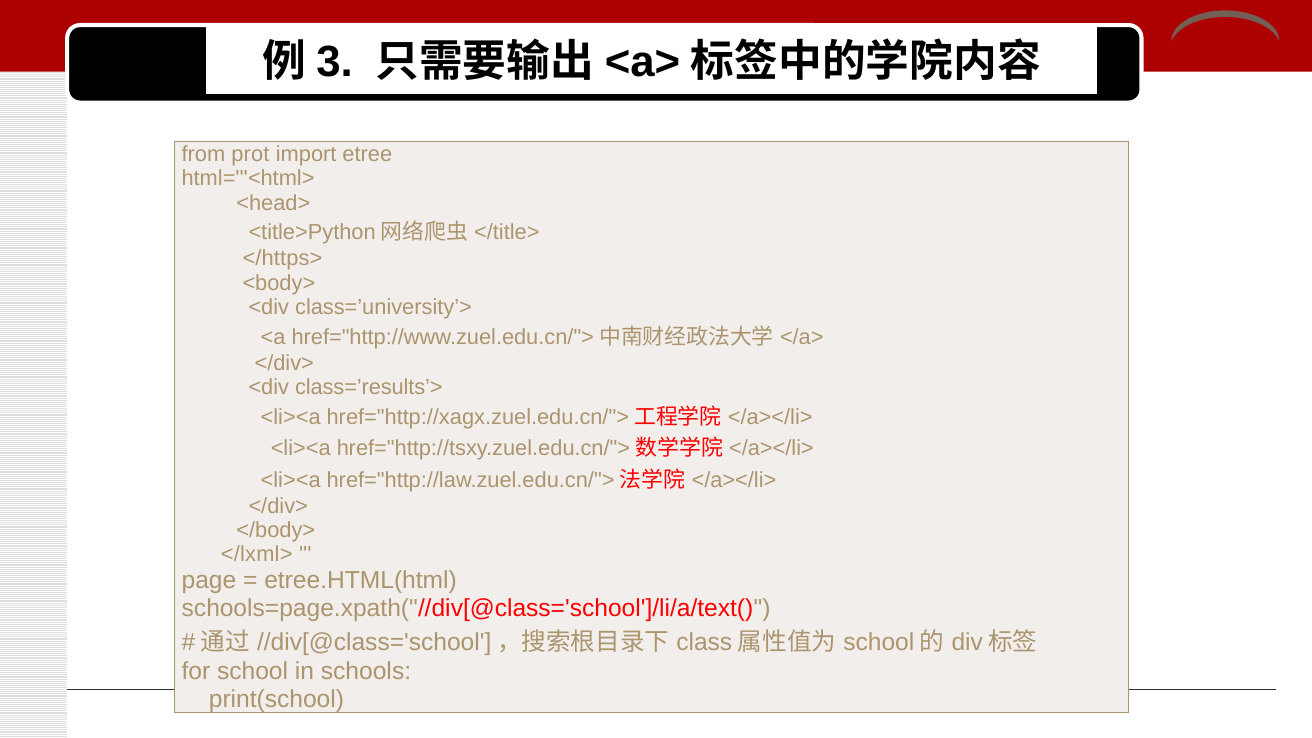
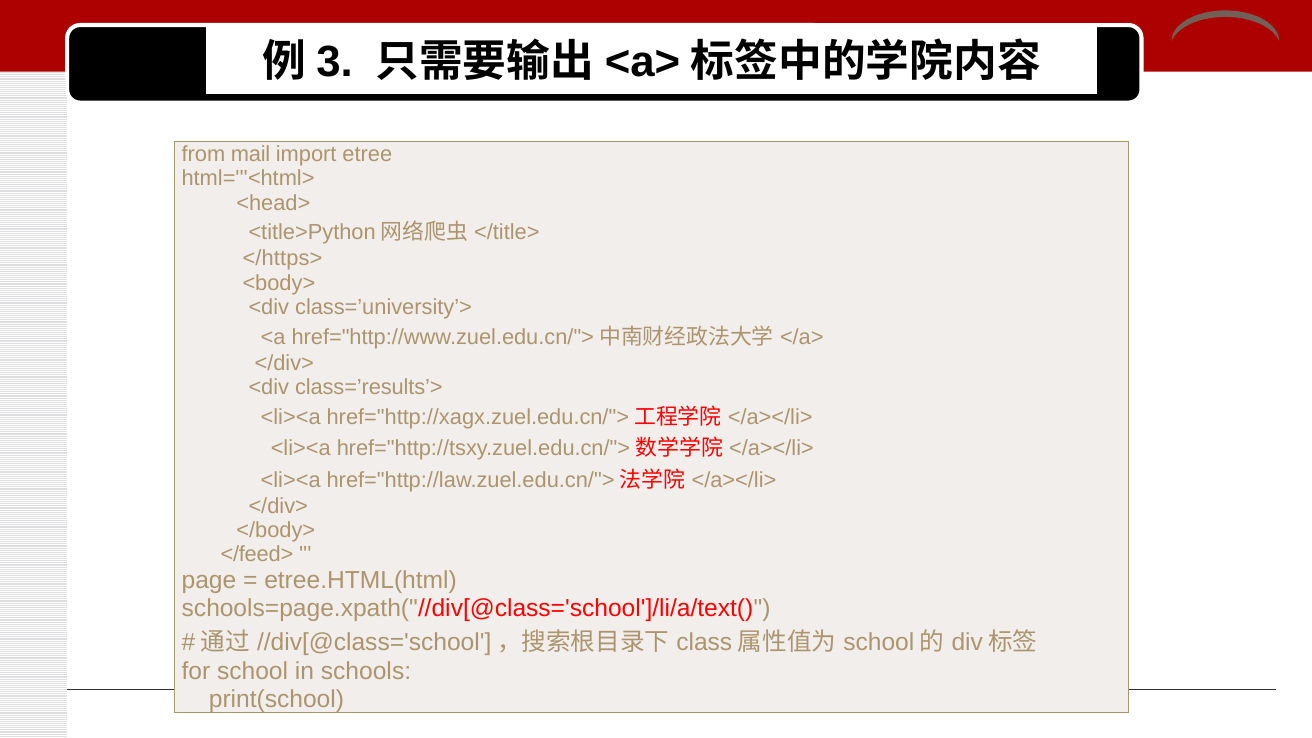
prot: prot -> mail (251, 154)
</lxml>: </lxml> -> </feed> (257, 555)
